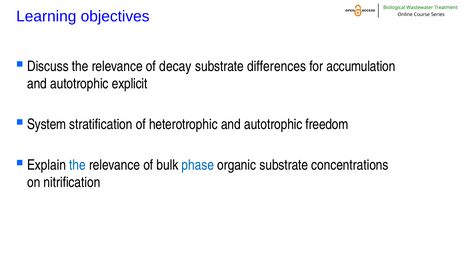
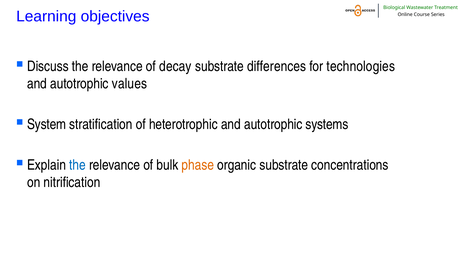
accumulation: accumulation -> technologies (361, 66)
explicit: explicit -> values (130, 84)
freedom: freedom -> systems (327, 124)
phase colour: blue -> orange (198, 165)
